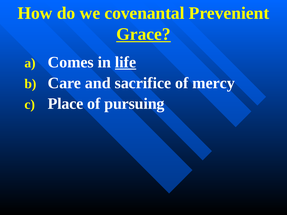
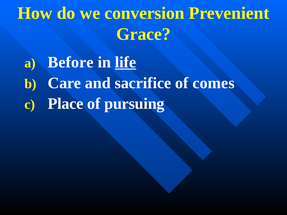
covenantal: covenantal -> conversion (145, 13)
Grace underline: present -> none (143, 34)
Comes: Comes -> Before (71, 62)
mercy: mercy -> comes (214, 83)
